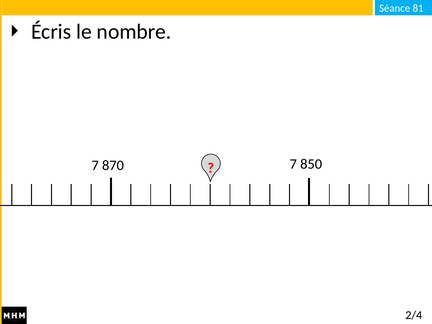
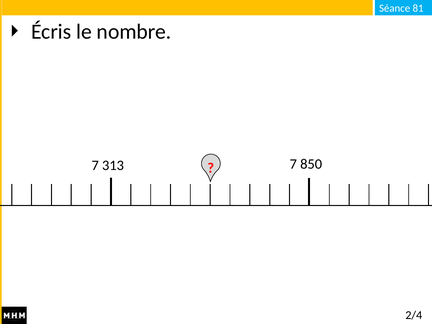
870: 870 -> 313 (113, 165)
